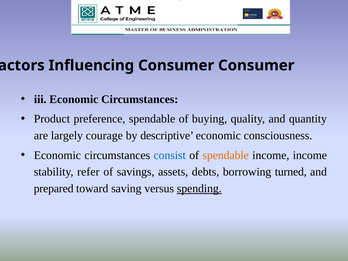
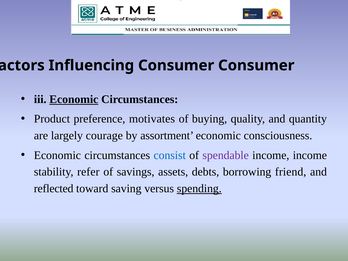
Economic underline: none -> present (74, 99)
preference spendable: spendable -> motivates (152, 119)
descriptive: descriptive -> assortment (167, 136)
spendable colour: orange -> purple (226, 155)
turned: turned -> friend (291, 172)
prepared: prepared -> reflected (54, 189)
